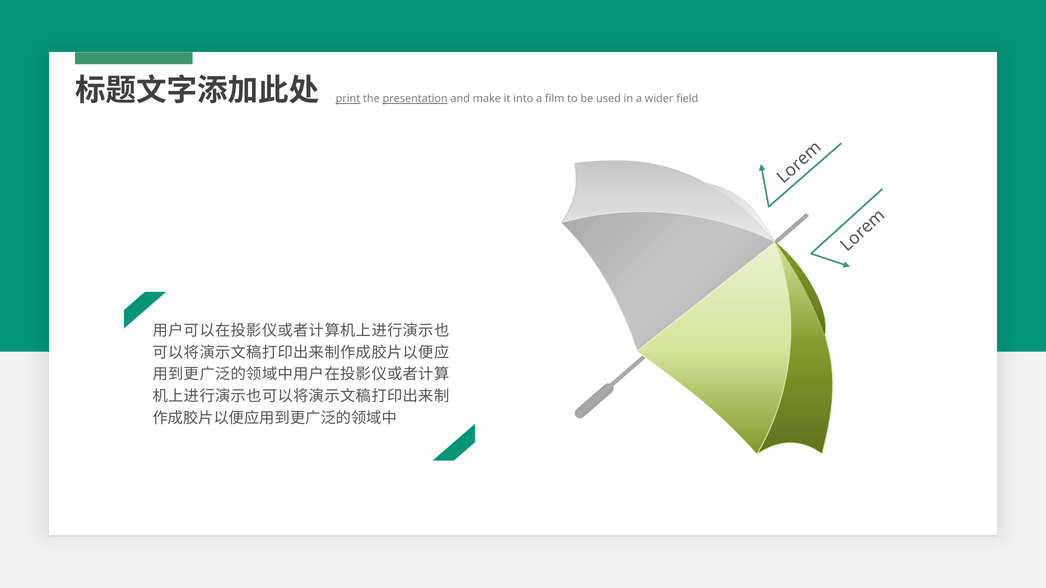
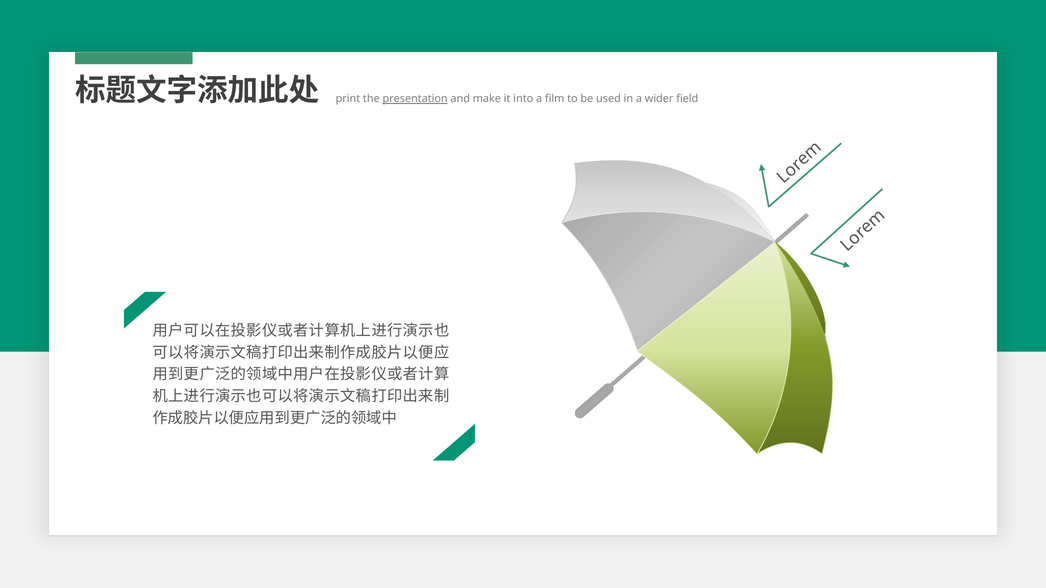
print underline: present -> none (348, 99)
